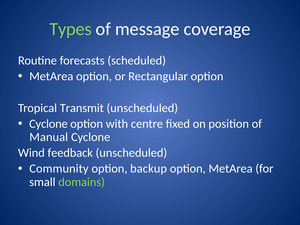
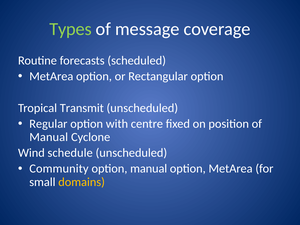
Cyclone: Cyclone -> Regular (48, 124)
feedback: feedback -> schedule (70, 153)
option backup: backup -> manual (149, 169)
domains colour: light green -> yellow (82, 182)
